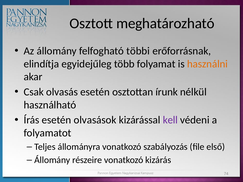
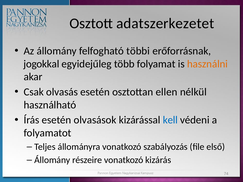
meghatározható: meghatározható -> adatszerkezetet (165, 24)
elindítja: elindítja -> jogokkal (41, 64)
írunk: írunk -> ellen (167, 92)
kell colour: purple -> blue (170, 120)
